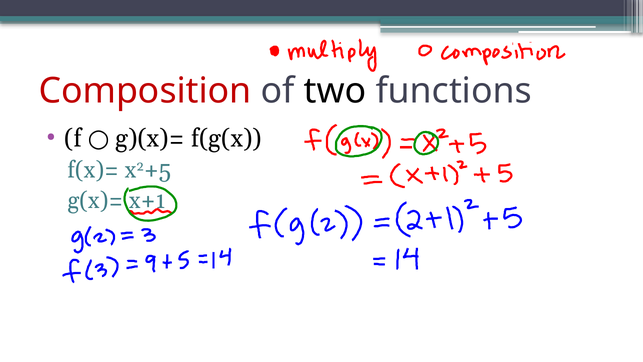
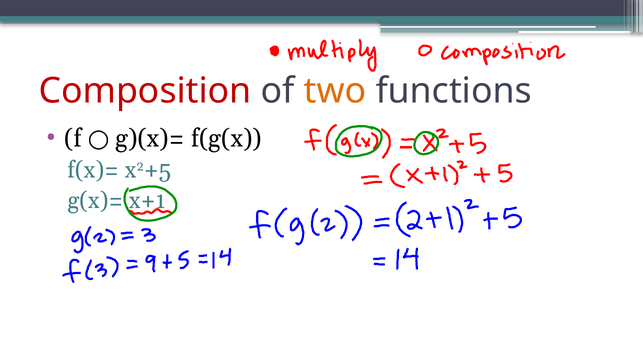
two colour: black -> orange (335, 91)
